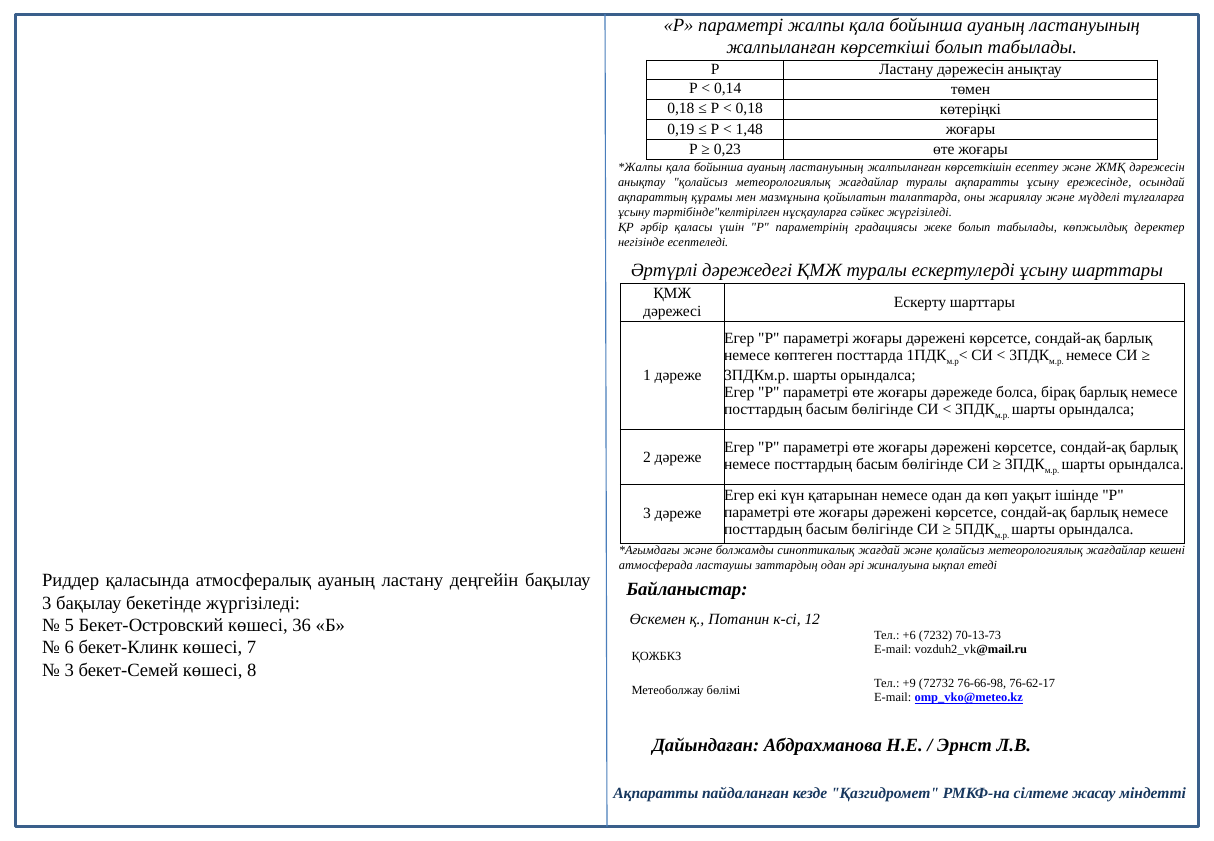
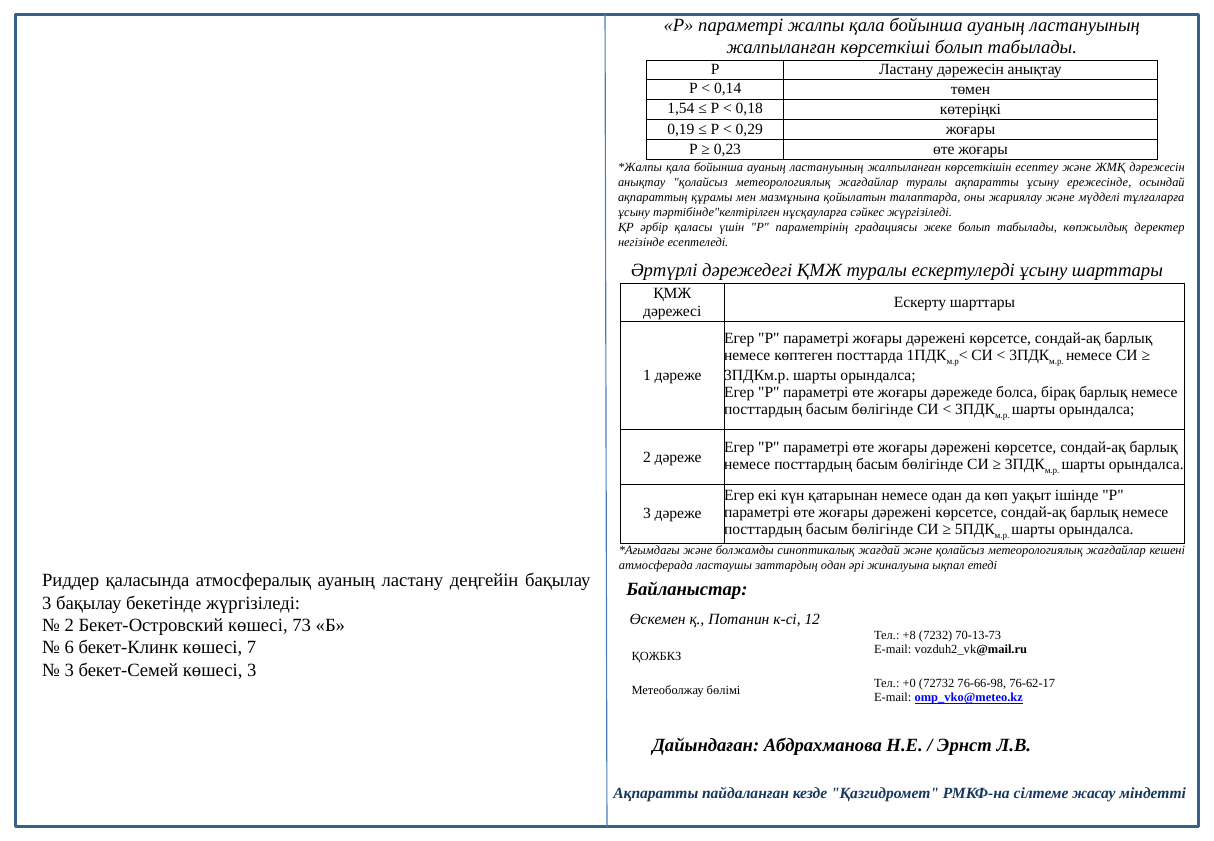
0,18: 0,18 -> 1,54 (681, 109)
1,48: 1,48 -> 0,29 (749, 129)
5: 5 -> 2 (69, 625)
36: 36 -> 73 (302, 625)
+6: +6 -> +8 (909, 635)
көшесі 8: 8 -> 3 (252, 670)
+9: +9 -> +0 (909, 683)
